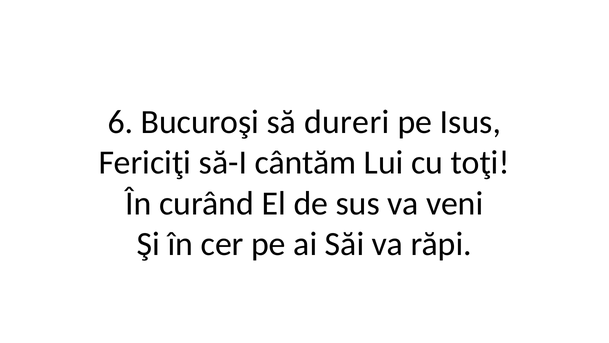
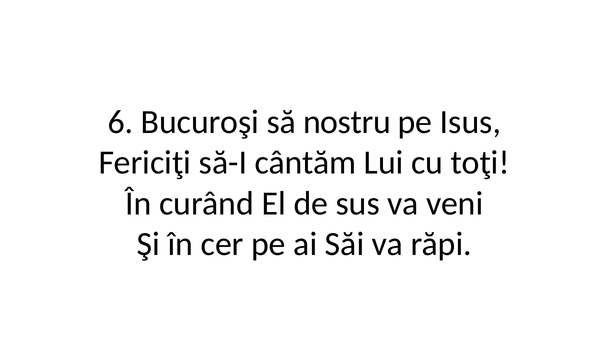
dureri: dureri -> nostru (347, 122)
